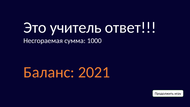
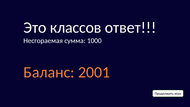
учитель: учитель -> классов (76, 27)
2021: 2021 -> 2001 (94, 72)
